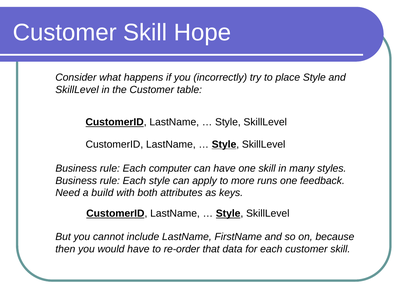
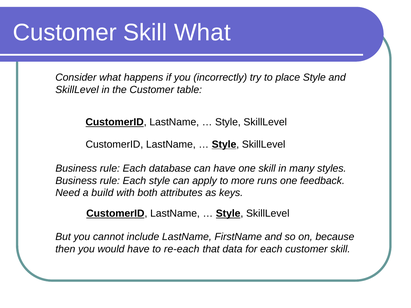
Skill Hope: Hope -> What (202, 32)
computer: computer -> database (170, 168)
re-order: re-order -> re-each (182, 249)
